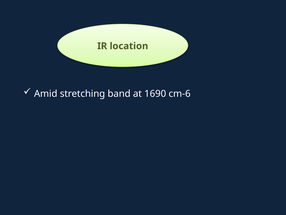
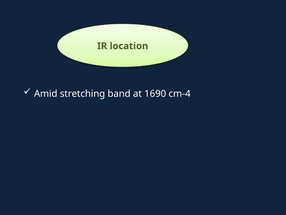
cm-6: cm-6 -> cm-4 (180, 93)
